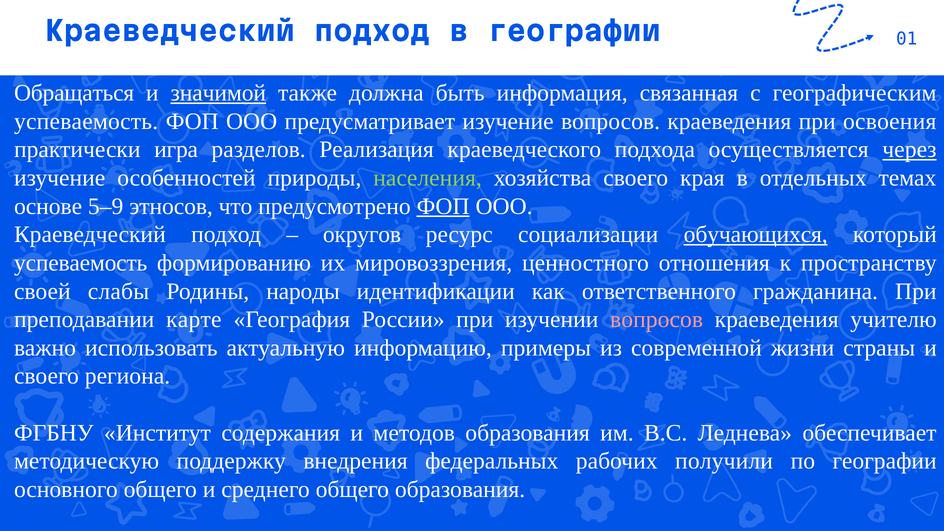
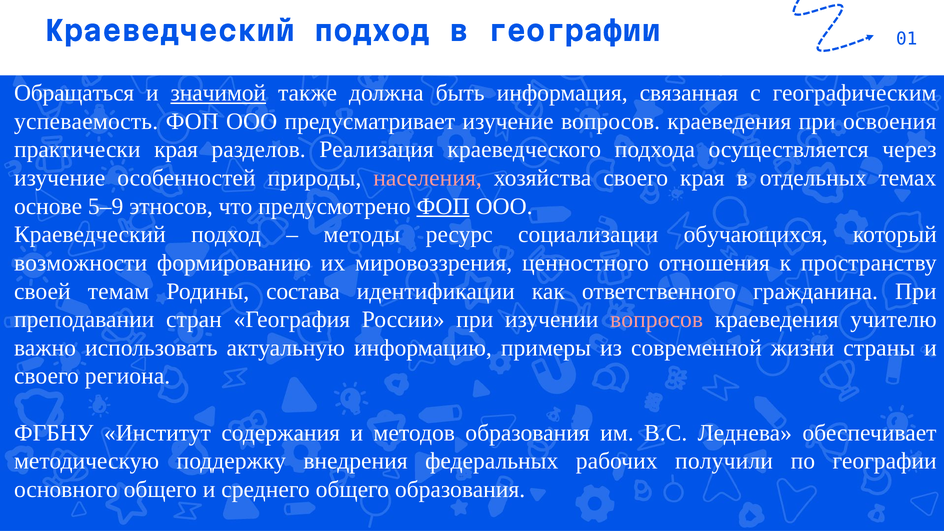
практически игра: игра -> края (176, 150)
через underline: present -> none (909, 150)
населения colour: light green -> pink (428, 178)
округов: округов -> методы (362, 235)
обучающихся underline: present -> none (756, 235)
успеваемость: успеваемость -> возможности (81, 263)
слабы: слабы -> темам (119, 291)
народы: народы -> состава (303, 291)
карте: карте -> стран (194, 320)
